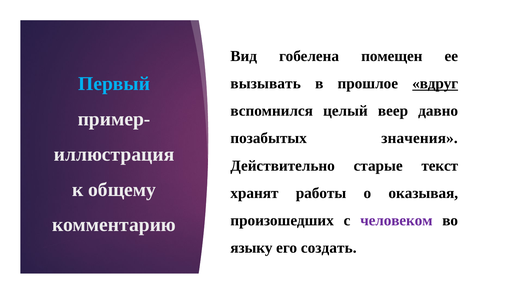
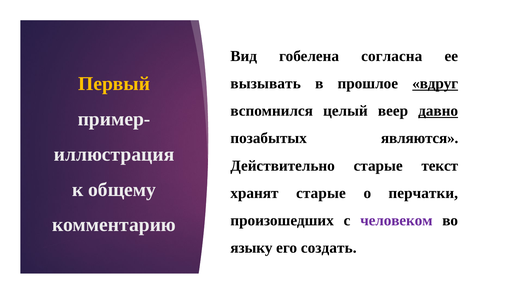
помещен: помещен -> согласна (392, 56)
Первый colour: light blue -> yellow (114, 84)
давно underline: none -> present (438, 111)
значения: значения -> являются (420, 138)
хранят работы: работы -> старые (321, 193)
оказывая: оказывая -> перчатки (423, 193)
